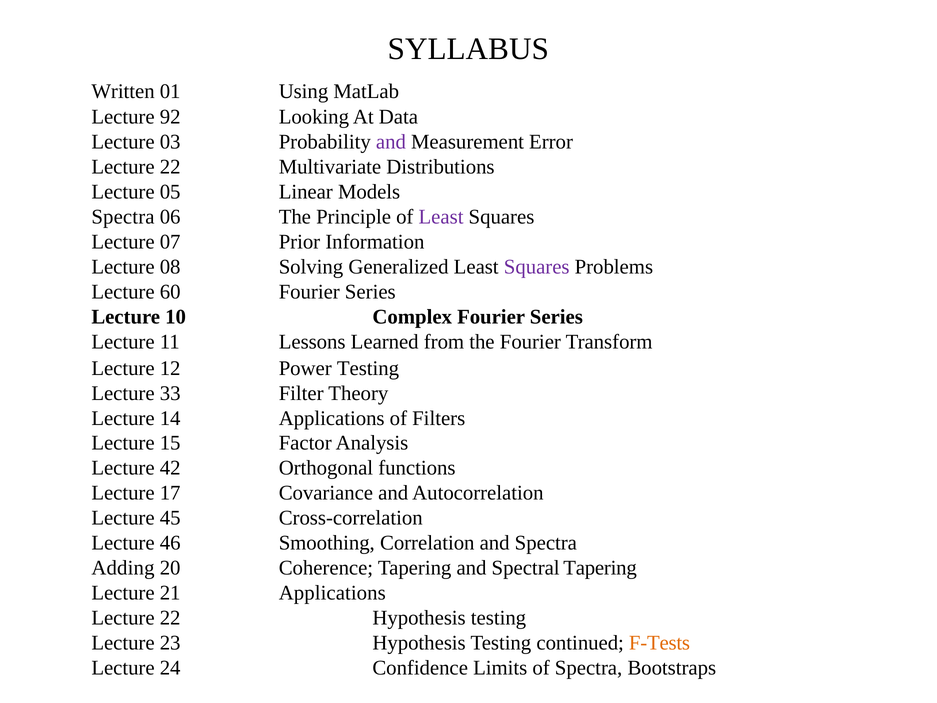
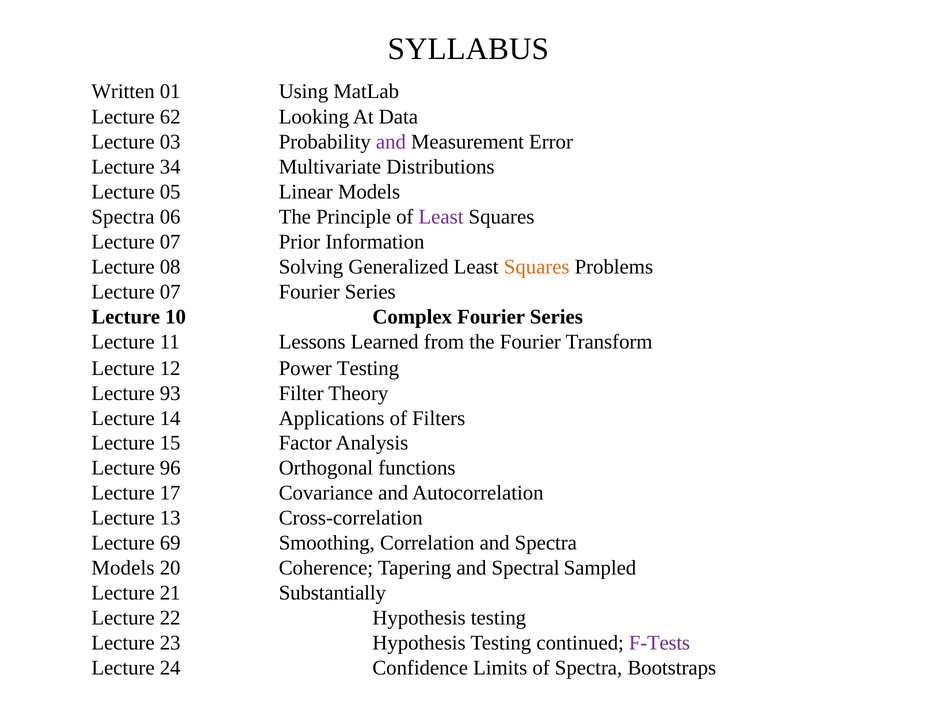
92: 92 -> 62 (170, 117)
22: 22 -> 34 (170, 167)
Squares colour: purple -> orange (537, 267)
60: 60 -> 07 (170, 292)
33: 33 -> 93 (170, 393)
42: 42 -> 96 (170, 468)
45: 45 -> 13 (170, 518)
46: 46 -> 69 (170, 543)
Adding: Adding -> Models (123, 568)
Spectral Tapering: Tapering -> Sampled (600, 568)
21 Applications: Applications -> Substantially (332, 593)
F-Tests colour: orange -> purple (660, 643)
